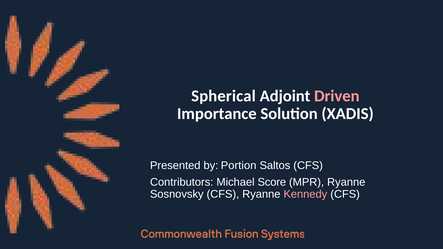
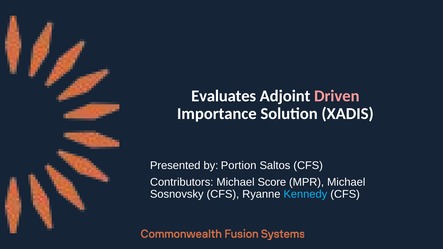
Spherical: Spherical -> Evaluates (224, 96)
MPR Ryanne: Ryanne -> Michael (346, 182)
Kennedy colour: pink -> light blue (305, 194)
